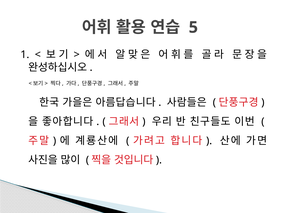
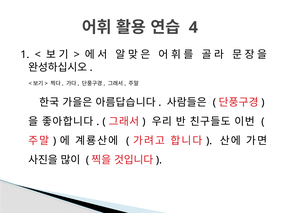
5: 5 -> 4 (193, 27)
